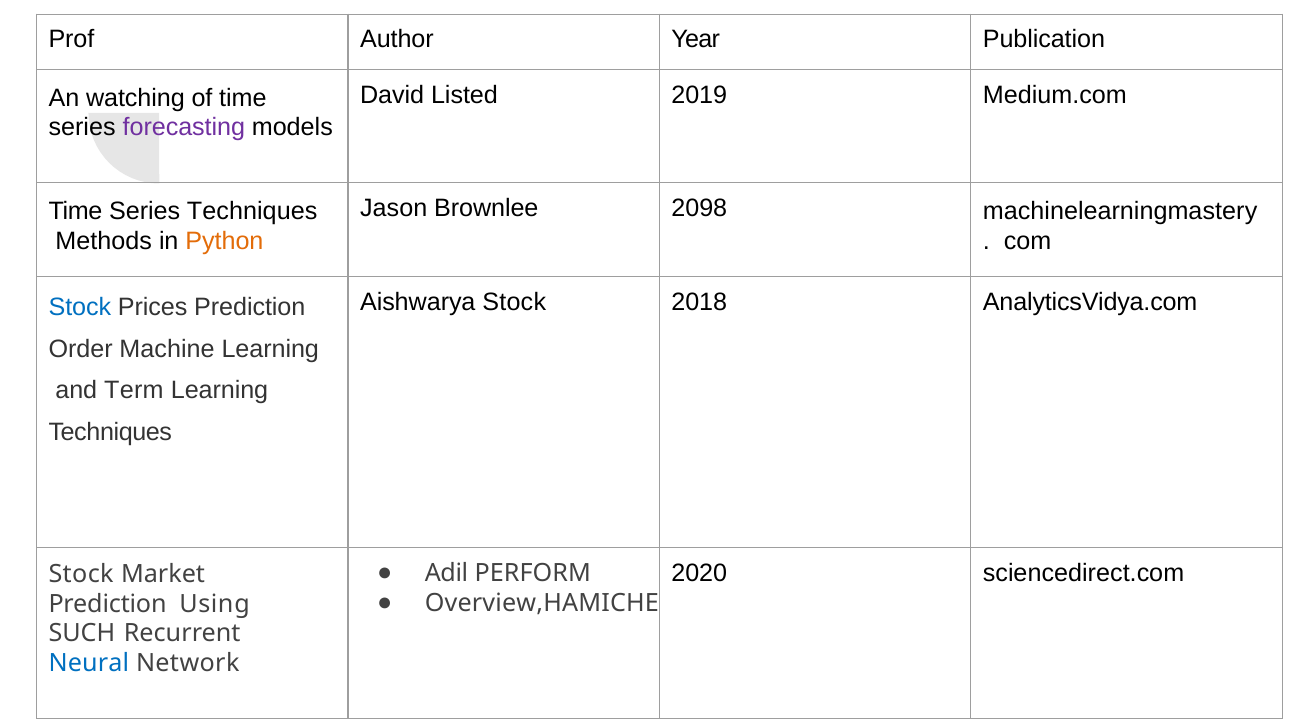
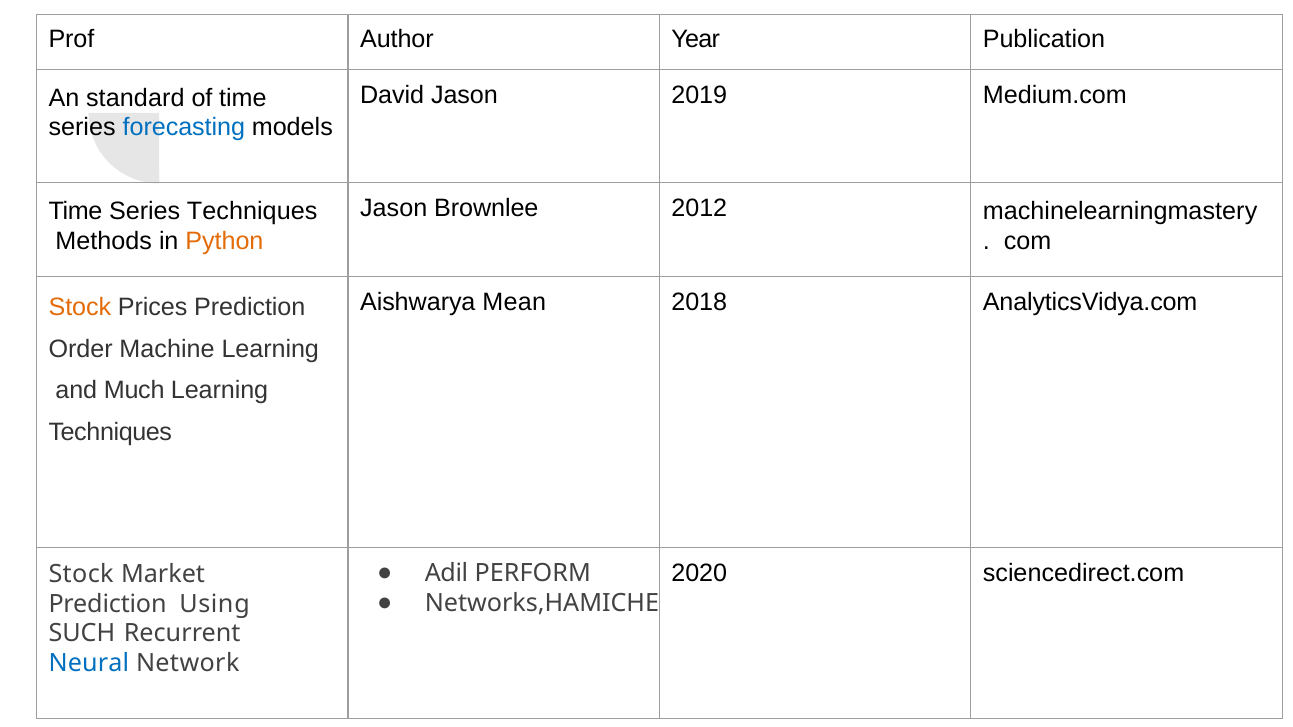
David Listed: Listed -> Jason (464, 95)
watching: watching -> standard (135, 98)
forecasting colour: purple -> blue (184, 128)
2098: 2098 -> 2012 (699, 208)
Aishwarya Stock: Stock -> Mean (514, 302)
Stock colour: blue -> orange (80, 308)
Term: Term -> Much (134, 391)
Overview,HAMICHE: Overview,HAMICHE -> Networks,HAMICHE (542, 603)
